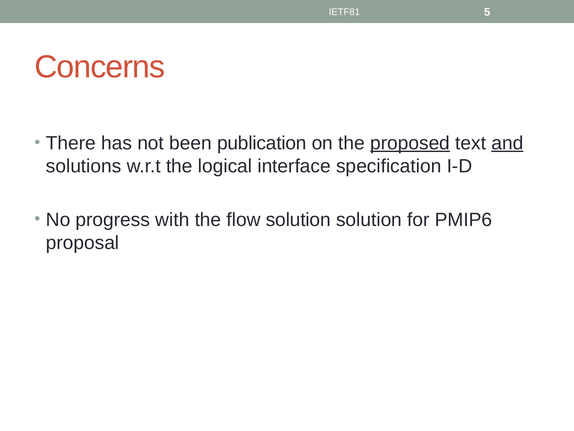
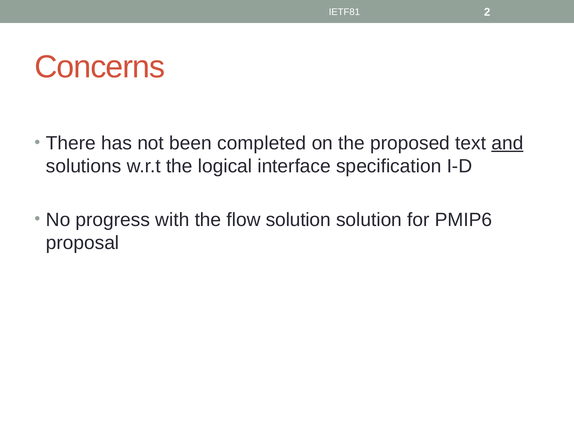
5: 5 -> 2 (487, 12)
publication: publication -> completed (262, 143)
proposed underline: present -> none (410, 143)
